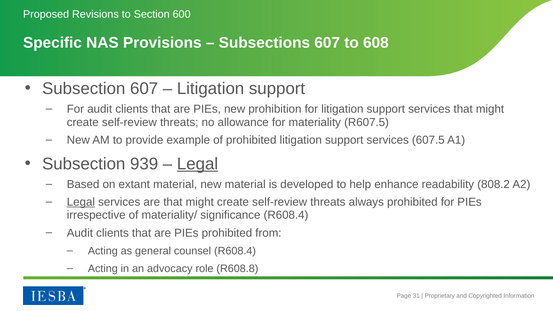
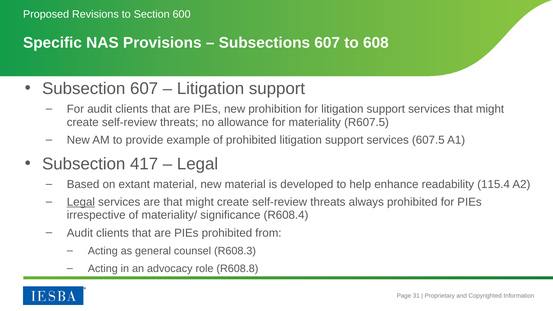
939: 939 -> 417 (144, 164)
Legal underline: present -> none (198, 164)
808.2: 808.2 -> 115.4 (494, 185)
counsel R608.4: R608.4 -> R608.3 (235, 251)
